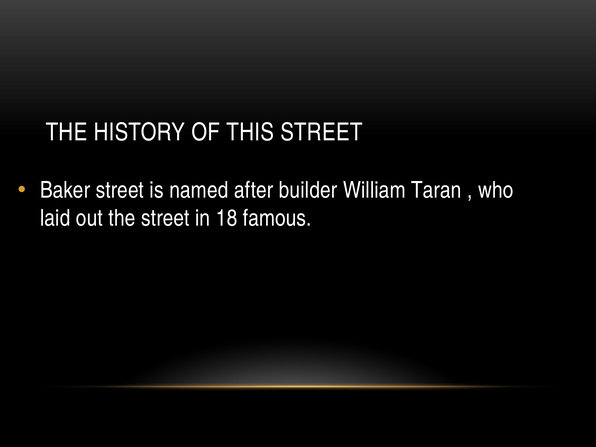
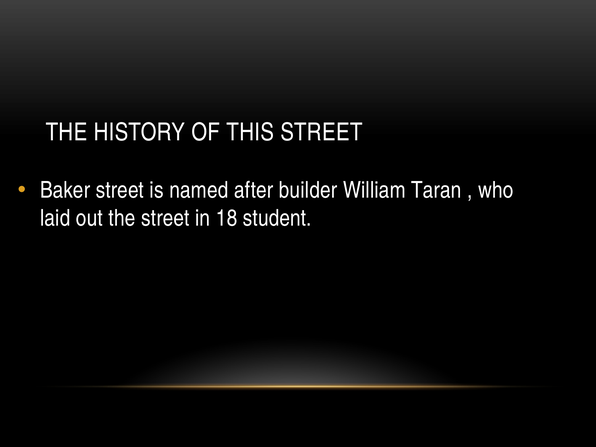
famous: famous -> student (277, 218)
